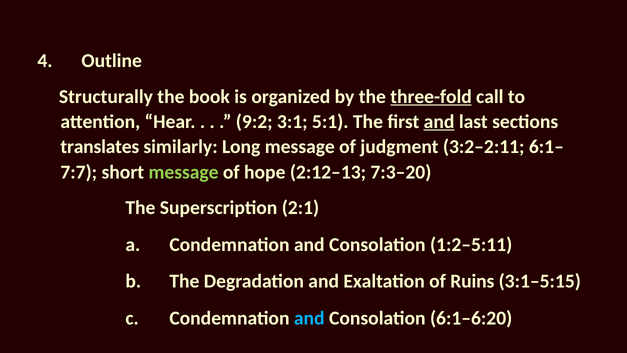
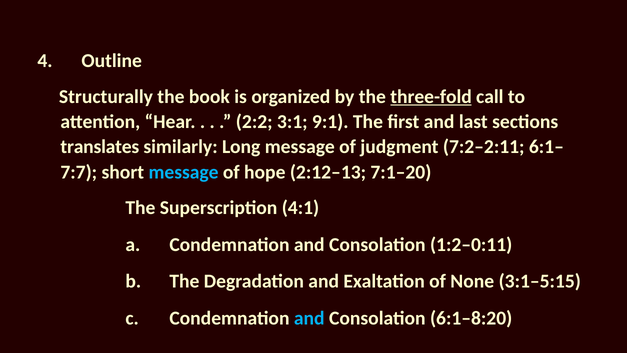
9:2: 9:2 -> 2:2 (254, 122)
5:1: 5:1 -> 9:1 (330, 122)
and underline: present -> none (439, 122)
3:2–2:11: 3:2–2:11 -> 7:2–2:11 (484, 147)
message colour: light green -> light blue (184, 172)
7:3–20: 7:3–20 -> 7:1–20 (401, 172)
2:1: 2:1 -> 4:1 (300, 207)
1:2–5:11: 1:2–5:11 -> 1:2–0:11 (471, 244)
Ruins: Ruins -> None (472, 281)
6:1–6:20: 6:1–6:20 -> 6:1–8:20 (471, 318)
